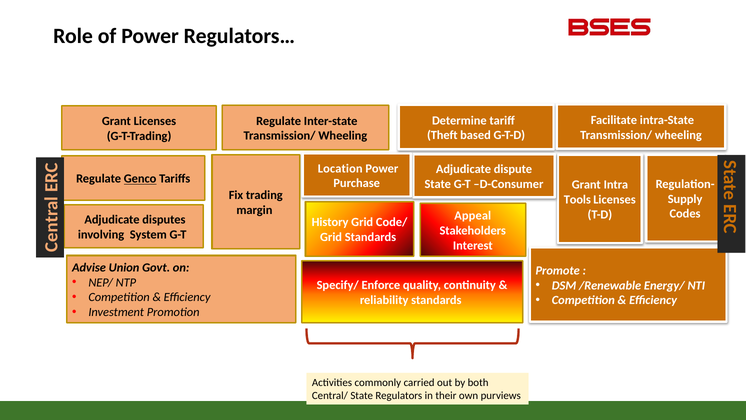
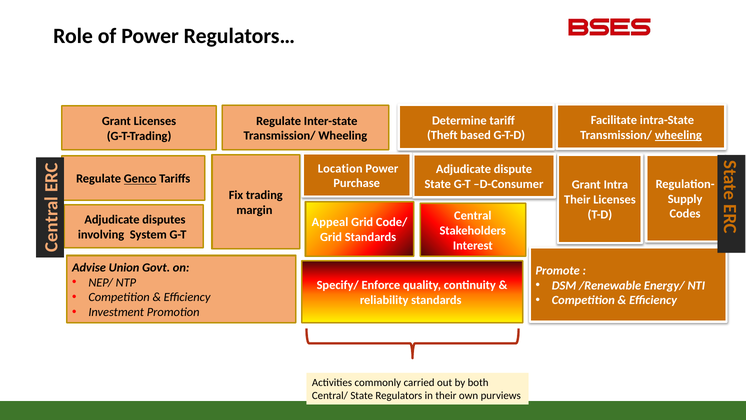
wheeling underline: none -> present (678, 135)
Tools: Tools -> Their (577, 200)
Appeal: Appeal -> Central (473, 215)
History: History -> Appeal (330, 222)
